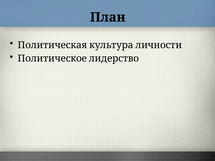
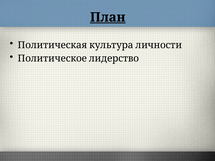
План underline: none -> present (108, 17)
